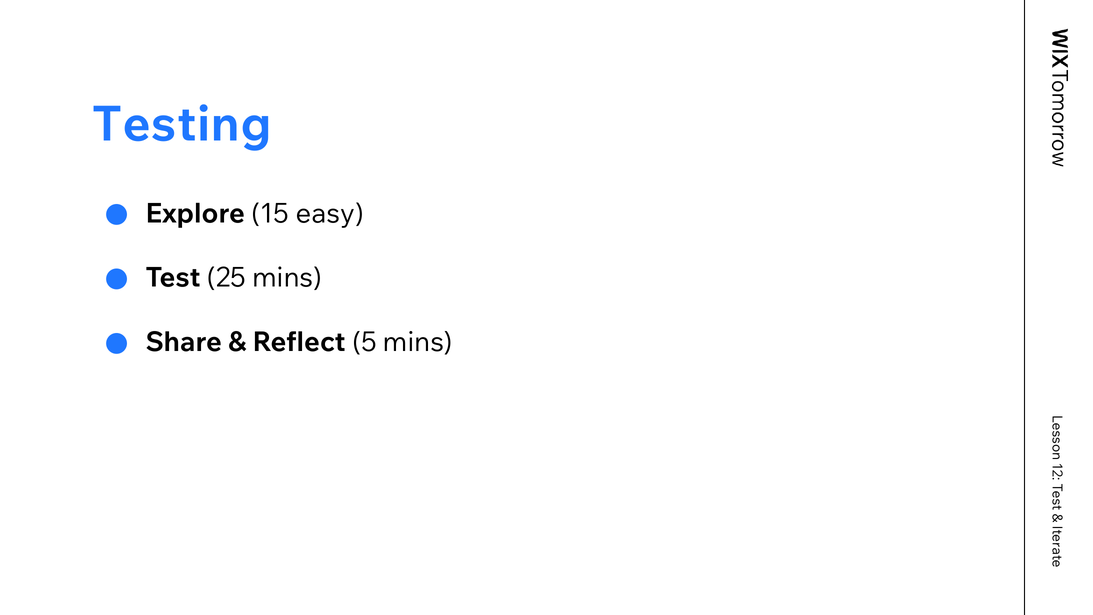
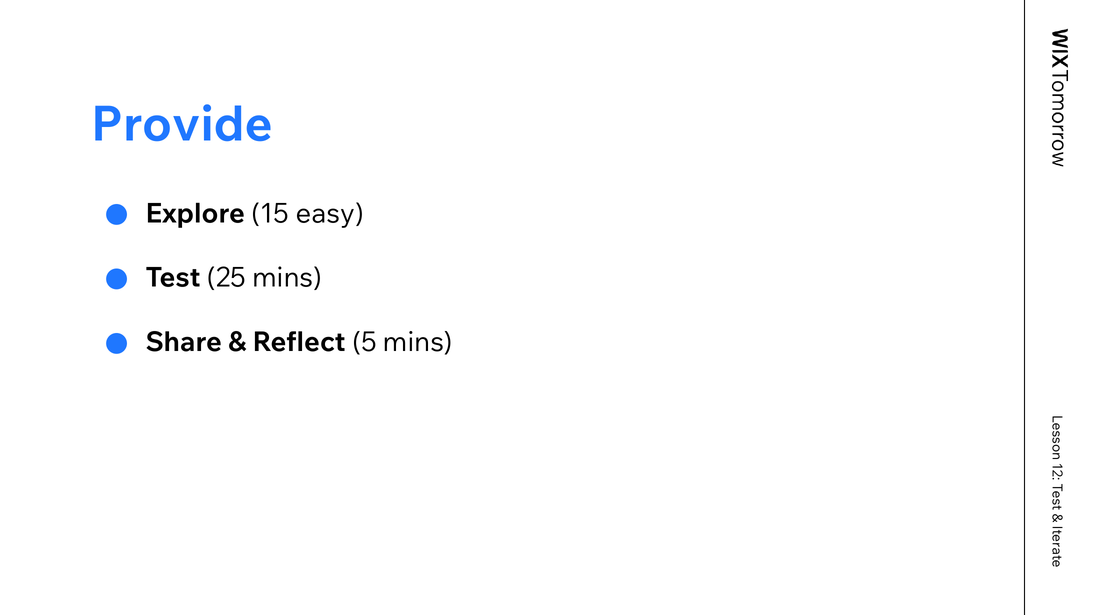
Testing: Testing -> Provide (182, 125)
